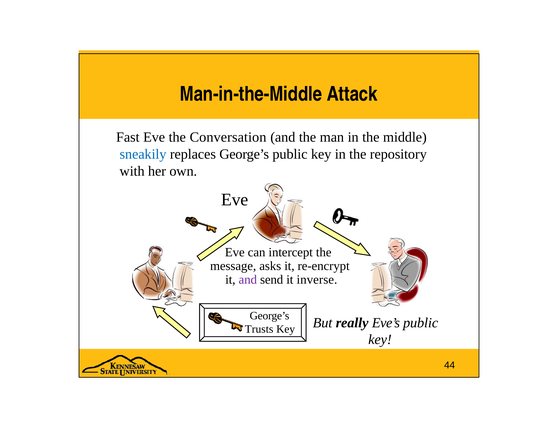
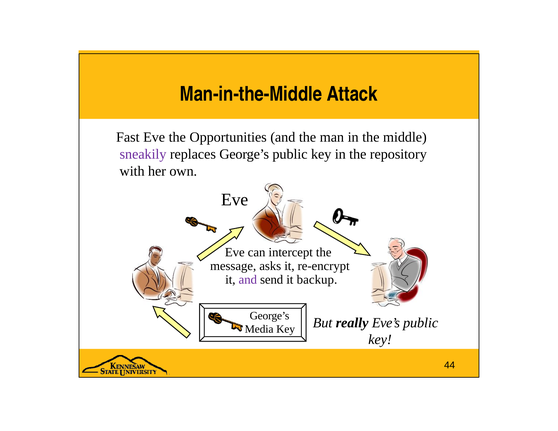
Conversation: Conversation -> Opportunities (228, 137)
sneakily colour: blue -> purple (143, 154)
inverse: inverse -> backup (317, 280)
Trusts: Trusts -> Media (259, 329)
